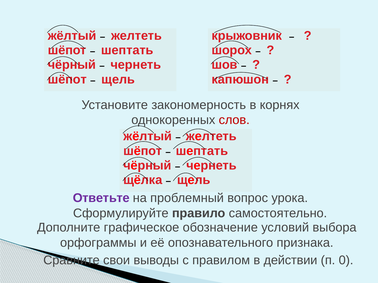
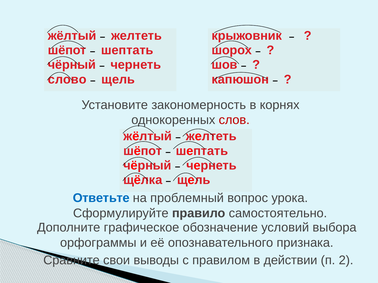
шёпот: шёпот -> слово (67, 80)
Ответьте colour: purple -> blue (101, 198)
0: 0 -> 2 (346, 261)
